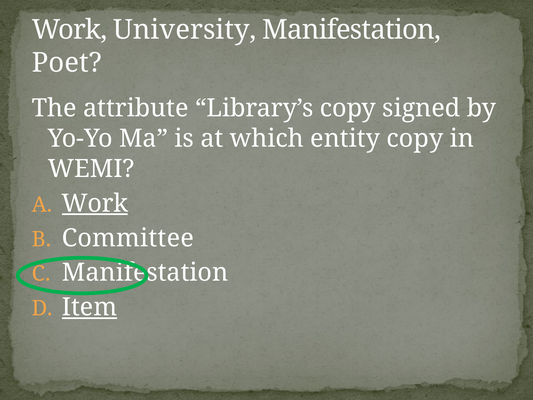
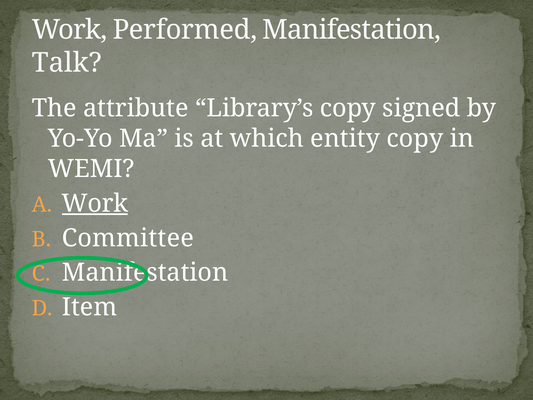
University: University -> Performed (185, 30)
Poet: Poet -> Talk (67, 63)
Item underline: present -> none (90, 307)
